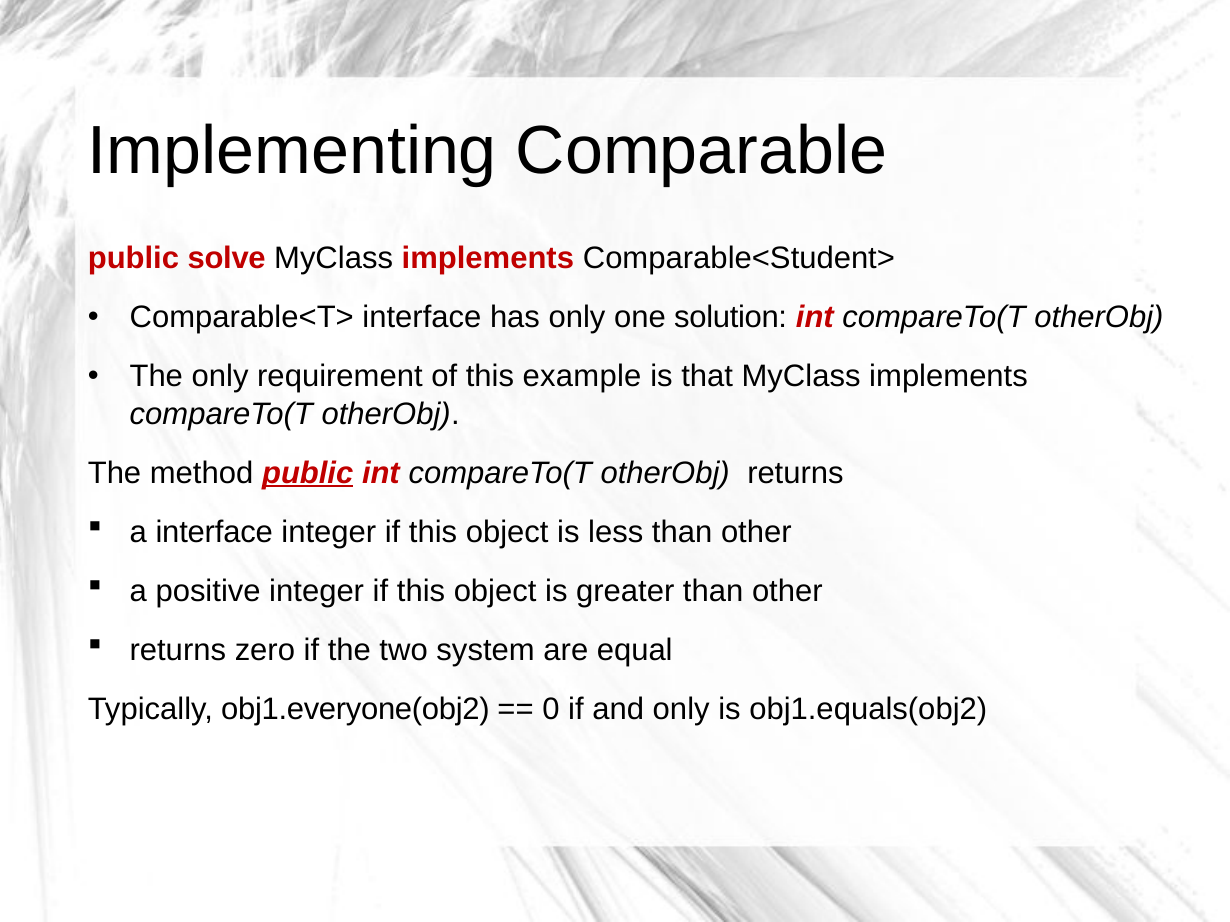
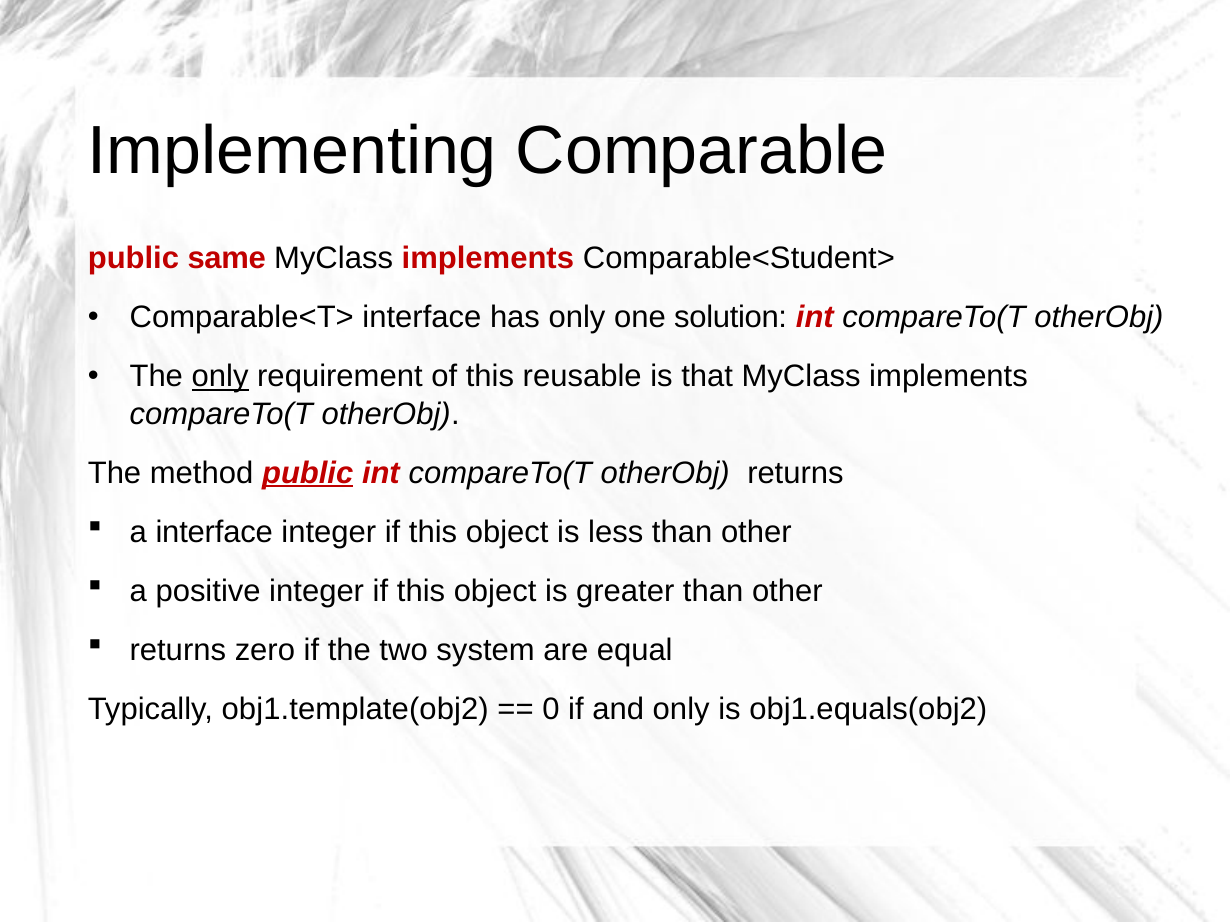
solve: solve -> same (227, 259)
only underline: none -> present (220, 377)
example: example -> reusable (582, 377)
obj1.everyone(obj2: obj1.everyone(obj2 -> obj1.template(obj2 (355, 710)
